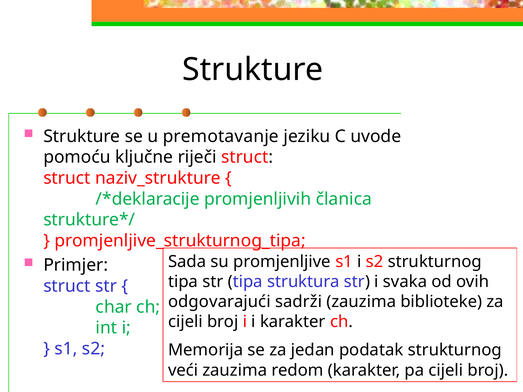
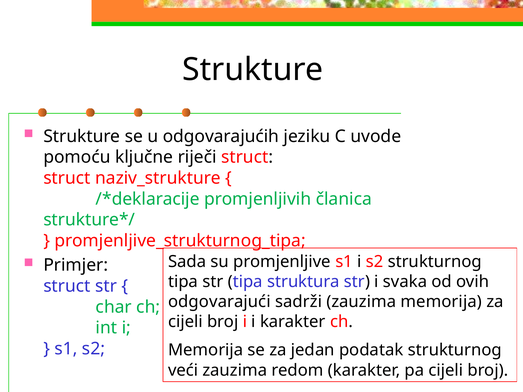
premotavanje: premotavanje -> odgovarajućih (221, 136)
zauzima biblioteke: biblioteke -> memorija (441, 302)
